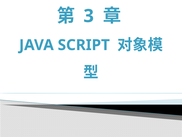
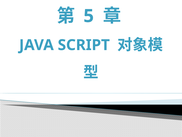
3: 3 -> 5 (89, 16)
